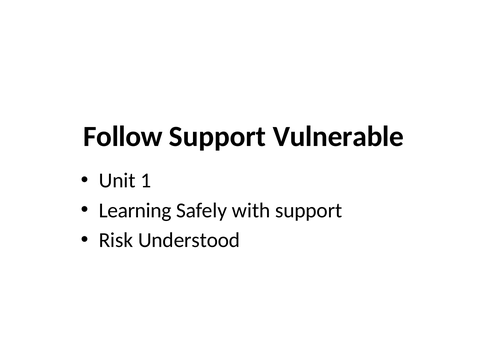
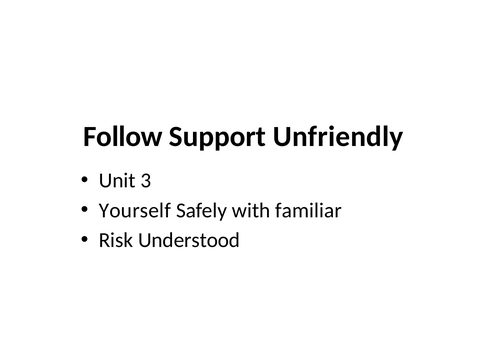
Vulnerable: Vulnerable -> Unfriendly (338, 137)
1: 1 -> 3 (146, 181)
Learning: Learning -> Yourself (135, 210)
with support: support -> familiar (309, 210)
